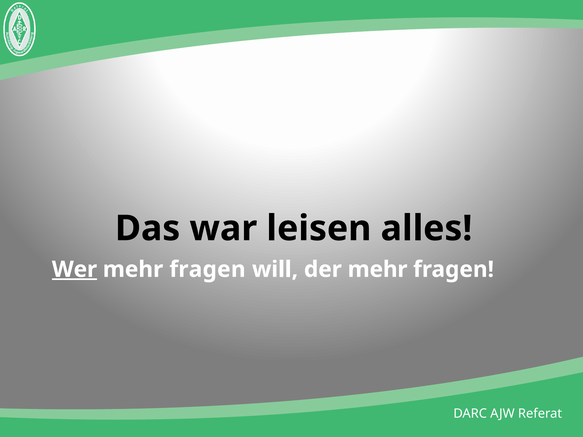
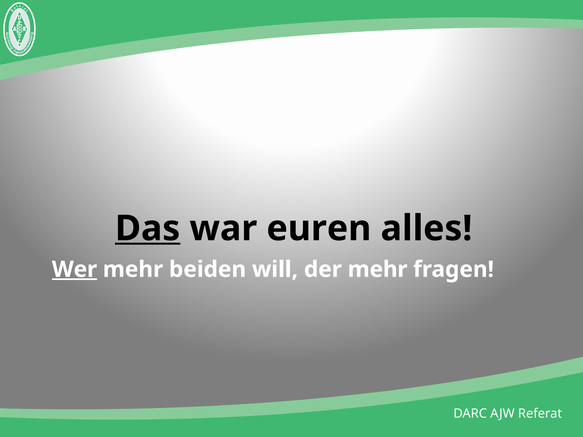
Das underline: none -> present (148, 229)
leisen: leisen -> euren (319, 229)
fragen: fragen -> beiden (208, 270)
